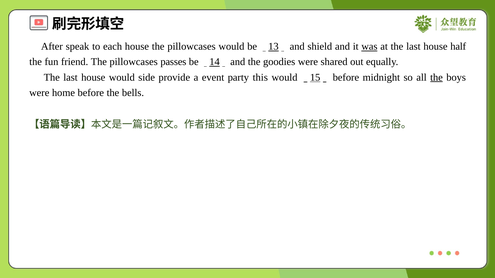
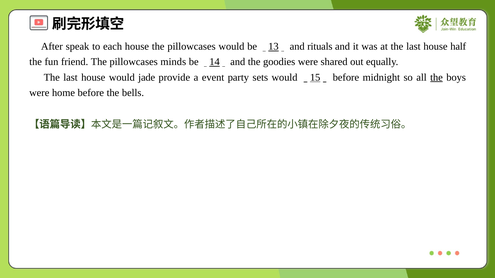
shield: shield -> rituals (320, 47)
was underline: present -> none (369, 47)
passes: passes -> minds (173, 62)
side: side -> jade (147, 77)
this: this -> sets (260, 77)
